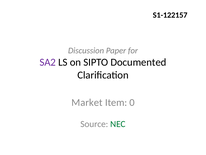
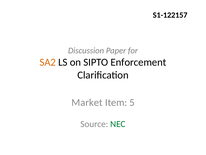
SA2 colour: purple -> orange (48, 62)
Documented: Documented -> Enforcement (138, 62)
0: 0 -> 5 (132, 102)
